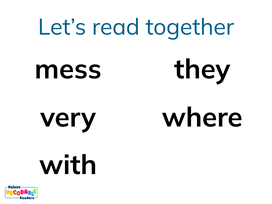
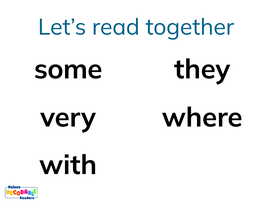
mess: mess -> some (68, 69)
